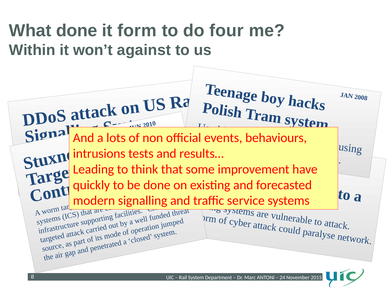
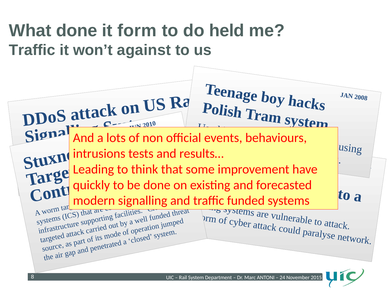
do four: four -> held (227, 31)
Within: Within -> Traffic (32, 50)
service: service -> funded (246, 201)
